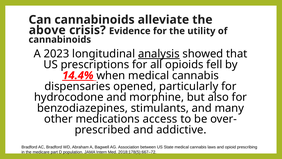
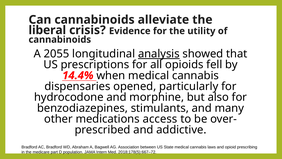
above: above -> liberal (47, 30)
2023: 2023 -> 2055 (56, 54)
14.4% underline: present -> none (78, 75)
